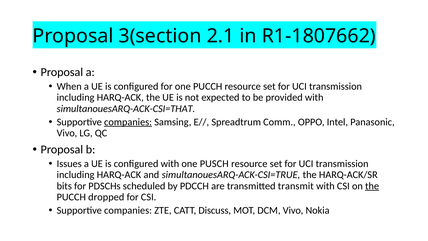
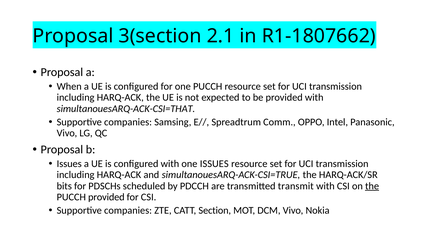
companies underline: present -> none (128, 122)
one PUSCH: PUSCH -> ISSUES (214, 164)
PUCCH dropped: dropped -> provided (106, 197)
Discuss: Discuss -> Section (215, 210)
